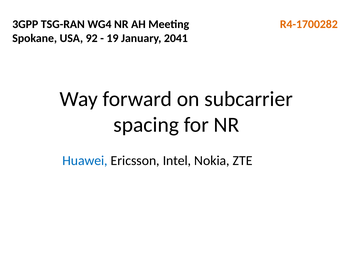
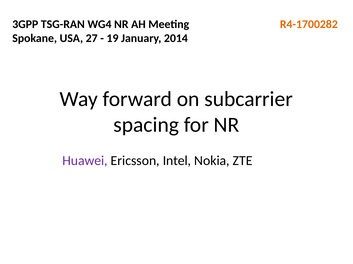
92: 92 -> 27 (92, 38)
2041: 2041 -> 2014 (176, 38)
Huawei colour: blue -> purple (85, 161)
